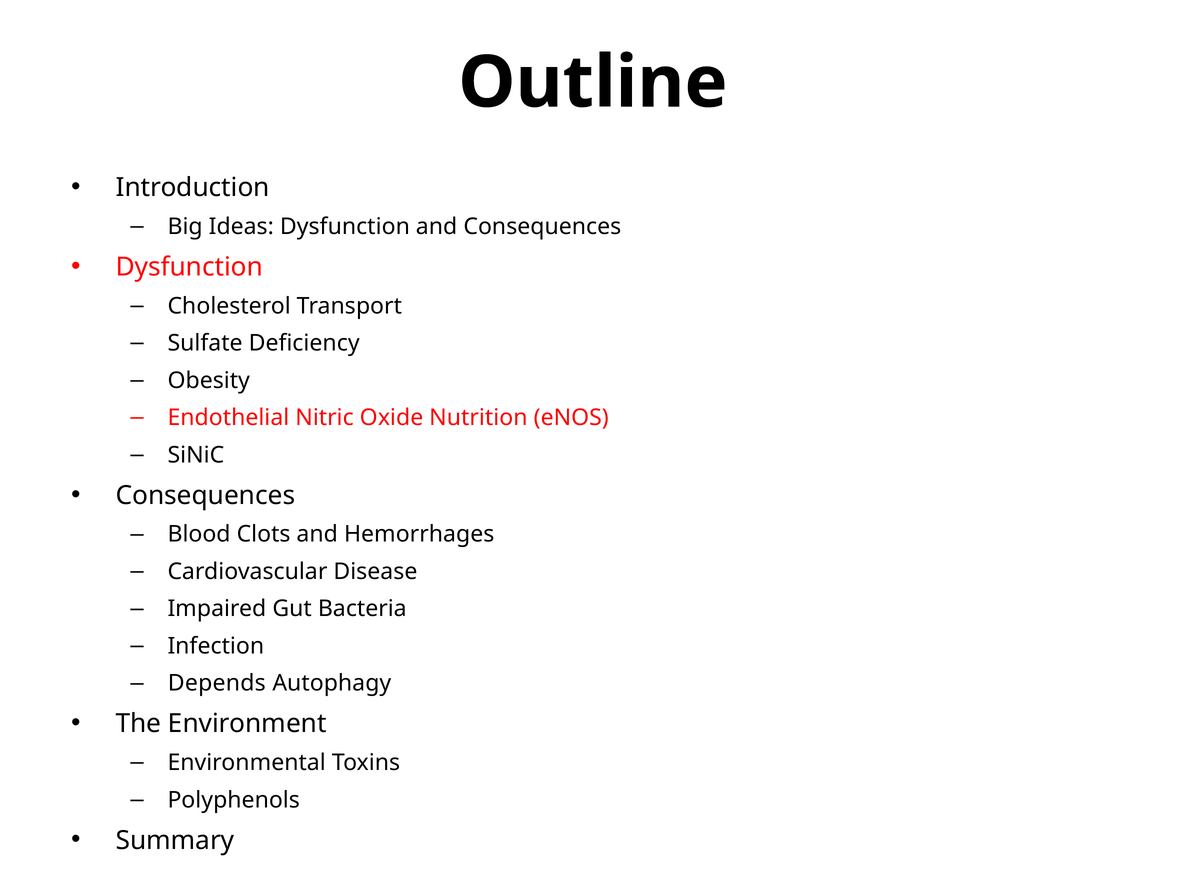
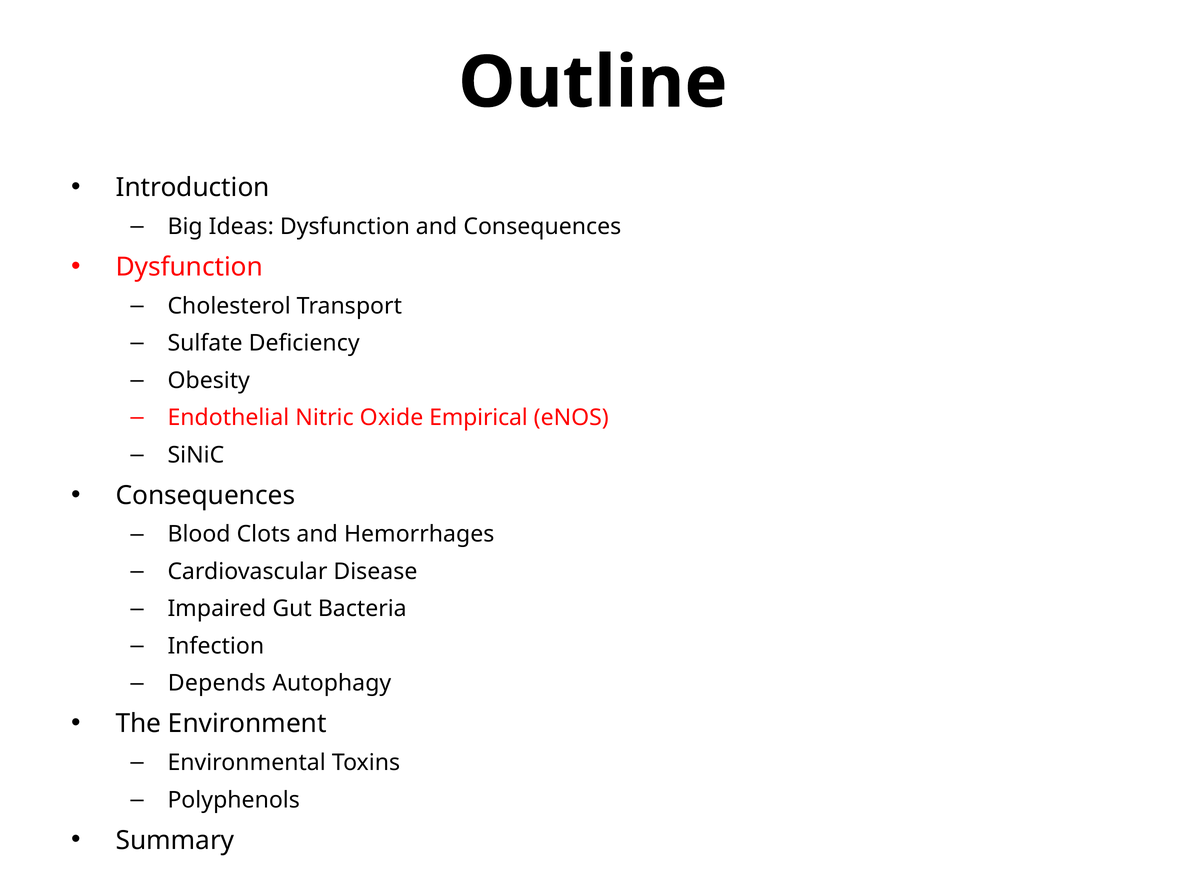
Nutrition: Nutrition -> Empirical (478, 418)
